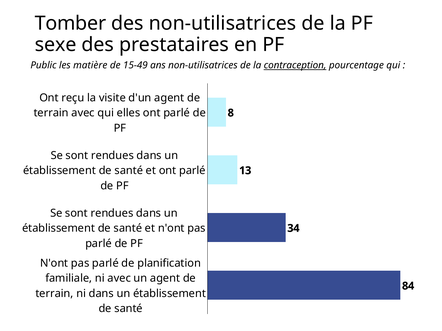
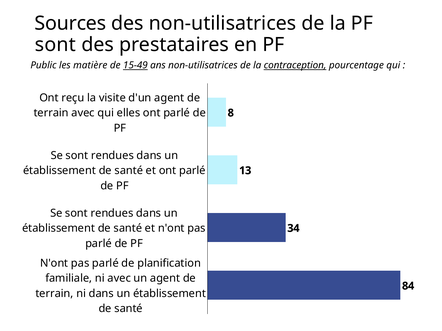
Tomber: Tomber -> Sources (70, 23)
sexe: sexe -> sont (55, 45)
15-49 underline: none -> present (135, 65)
